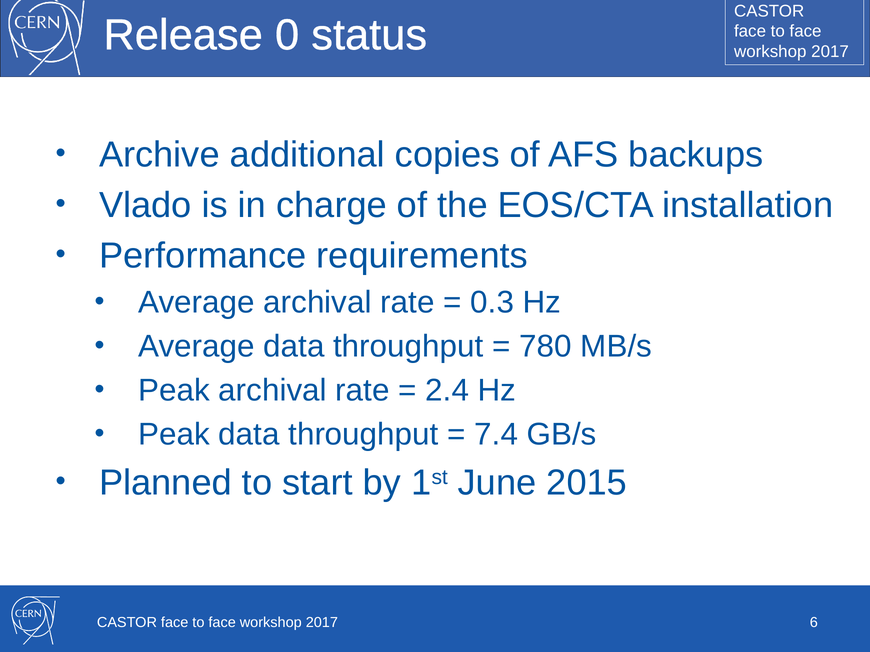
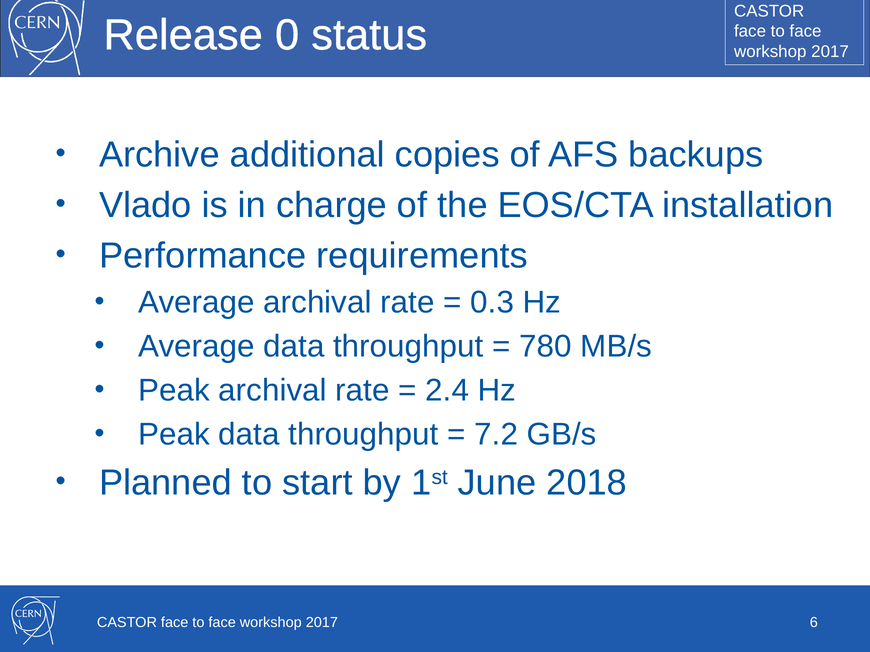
7.4: 7.4 -> 7.2 (496, 435)
2015: 2015 -> 2018 (587, 483)
